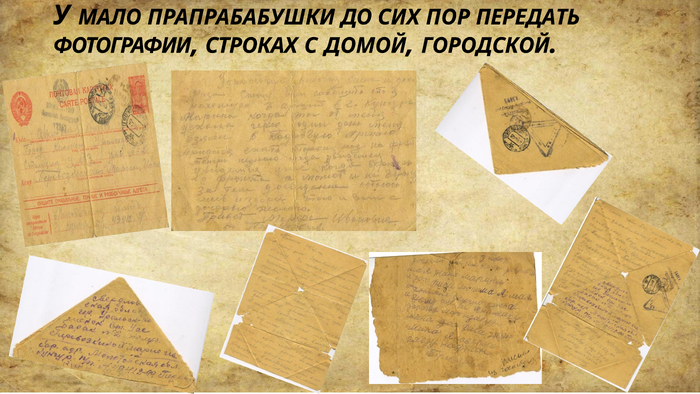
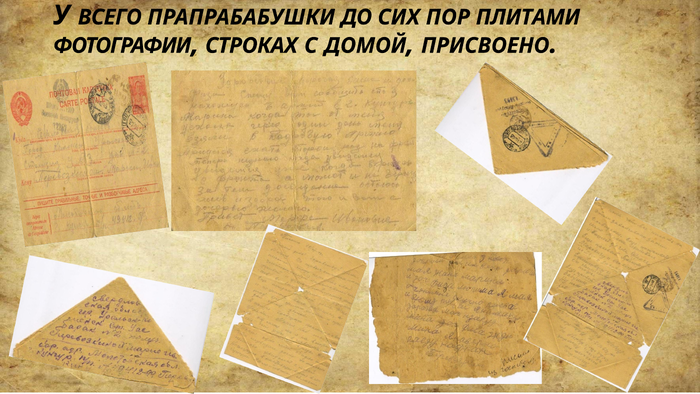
МАЛО: МАЛО -> ВСЕГО (110, 17)
ПЕРЕДАТЬ: ПЕРЕДАТЬ -> ПЛИТАМИ (528, 17)
ГОРОДСКОЙ: ГОРОДСКОЙ -> ПРИСВОЕНО (485, 46)
